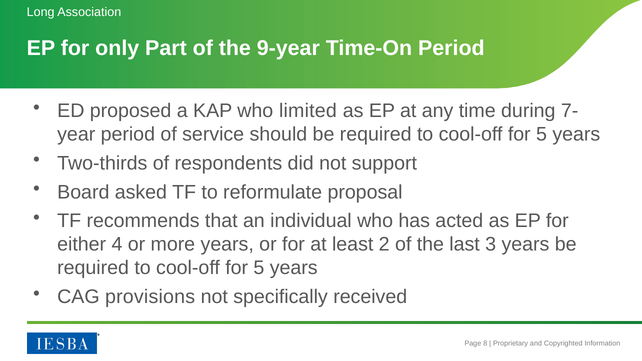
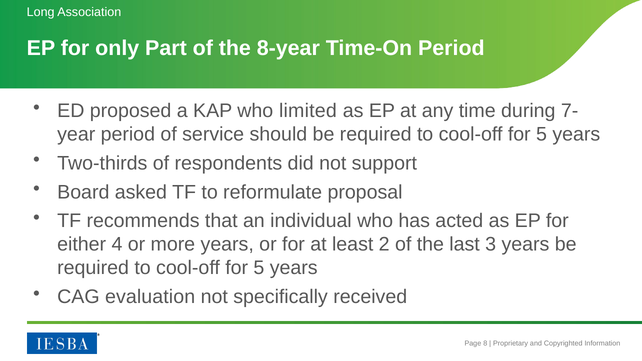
9-year: 9-year -> 8-year (288, 48)
provisions: provisions -> evaluation (150, 297)
